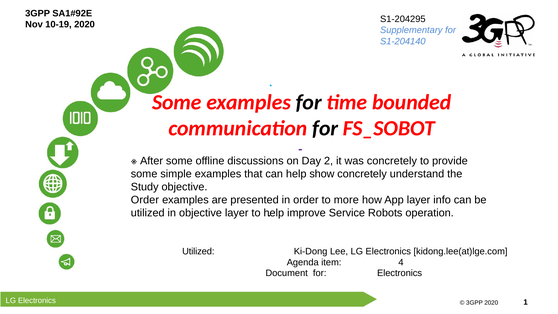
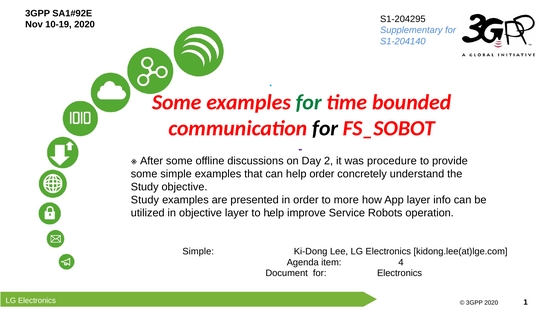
for colour: black -> green (309, 102)
was concretely: concretely -> procedure (392, 161)
help show: show -> order (322, 174)
Order: Order -> Study (145, 200)
Utilized: Utilized -> Simple (198, 251)
